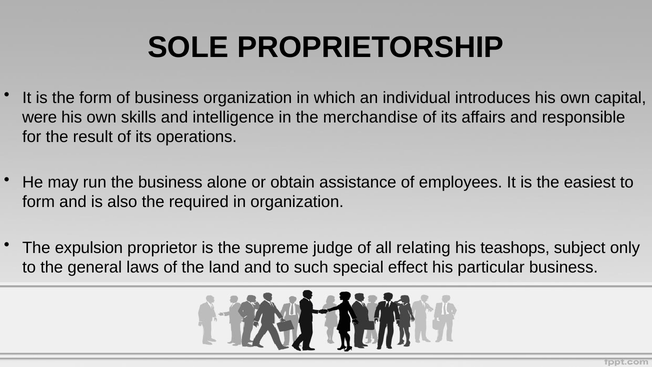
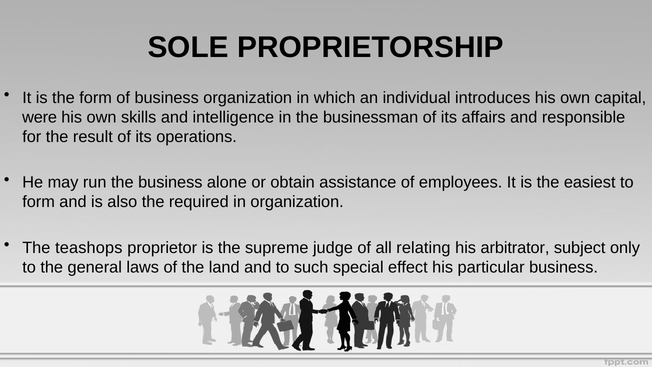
merchandise: merchandise -> businessman (371, 117)
expulsion: expulsion -> teashops (89, 247)
teashops: teashops -> arbitrator (515, 247)
